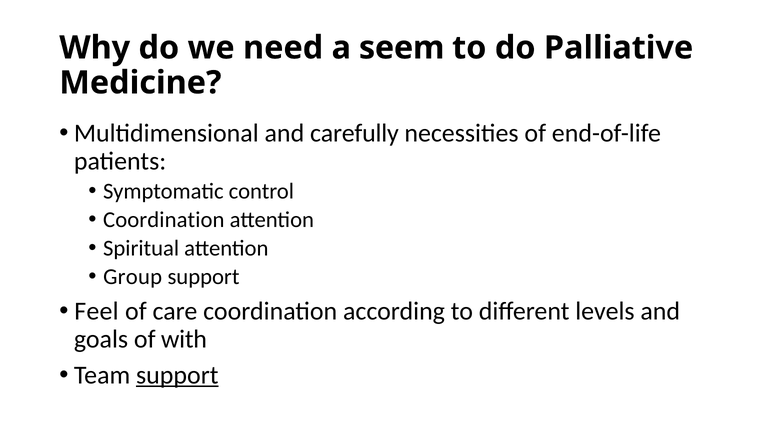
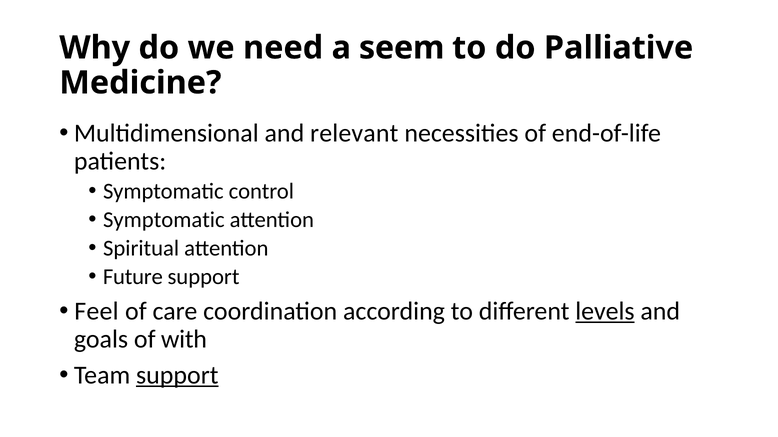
carefully: carefully -> relevant (354, 133)
Coordination: Coordination -> Symptomatic (164, 220)
Group: Group -> Future (133, 277)
levels underline: none -> present (605, 311)
